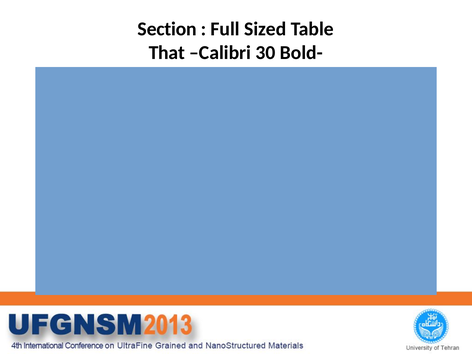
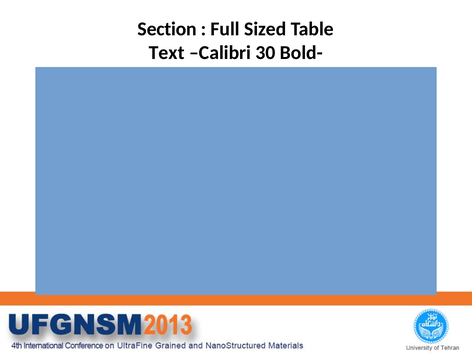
That: That -> Text (167, 53)
